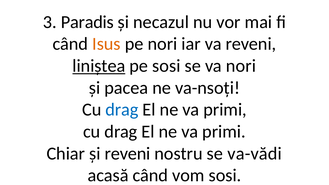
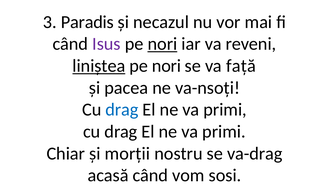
Isus colour: orange -> purple (106, 44)
nori underline: none -> present (162, 44)
sosi: sosi -> nori (166, 66)
va nori: nori -> față (241, 66)
și reveni: reveni -> morții (127, 154)
va-vădi: va-vădi -> va-drag (255, 154)
